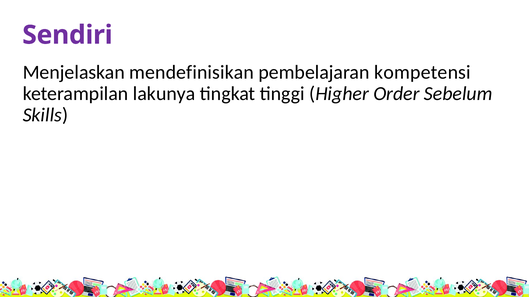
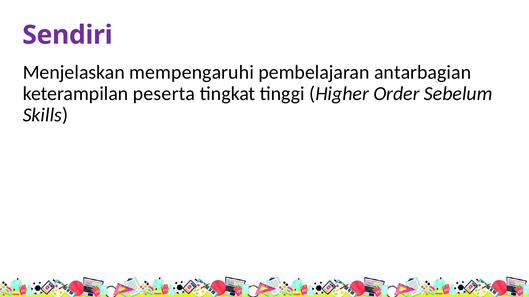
mendefinisikan: mendefinisikan -> mempengaruhi (192, 72)
kompetensi: kompetensi -> antarbagian (423, 72)
lakunya: lakunya -> peserta (164, 94)
